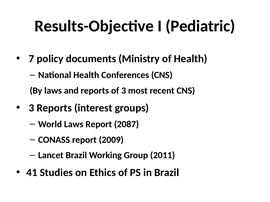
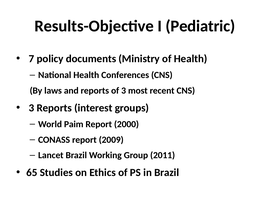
World Laws: Laws -> Paim (74, 124)
2087: 2087 -> 2000 (126, 124)
41: 41 -> 65 (32, 173)
